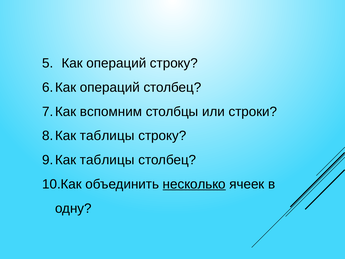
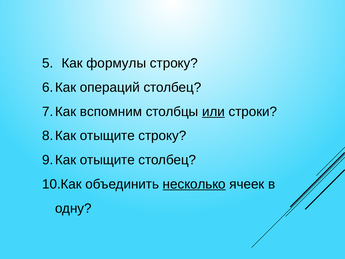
Как операций: операций -> формулы (116, 63)
или underline: none -> present (213, 111)
таблицы: таблицы -> отыщите (107, 136)
таблицы: таблицы -> отыщите (107, 160)
